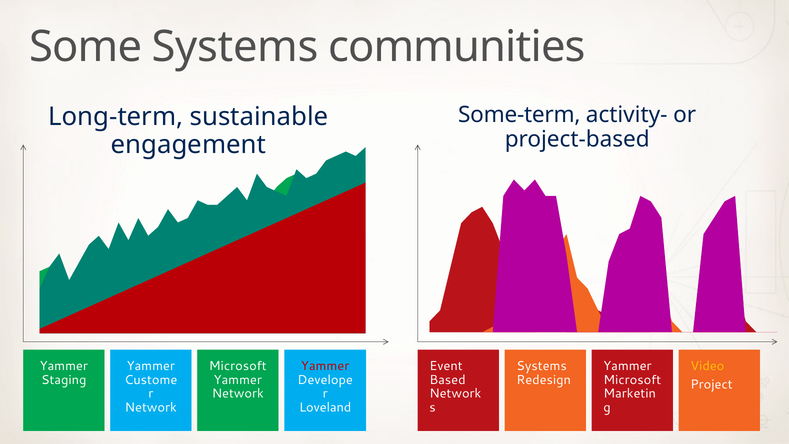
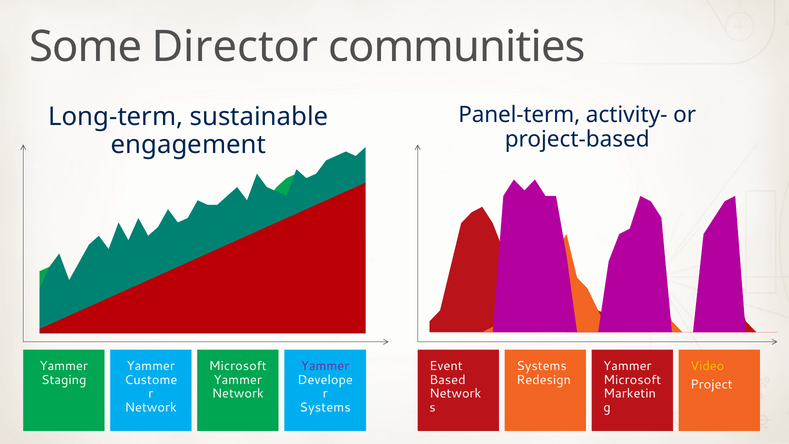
Some Systems: Systems -> Director (235, 47)
Some-term: Some-term -> Panel-term (519, 115)
Yammer colour: red -> purple (325, 366)
Loveland: Loveland -> Systems (325, 407)
